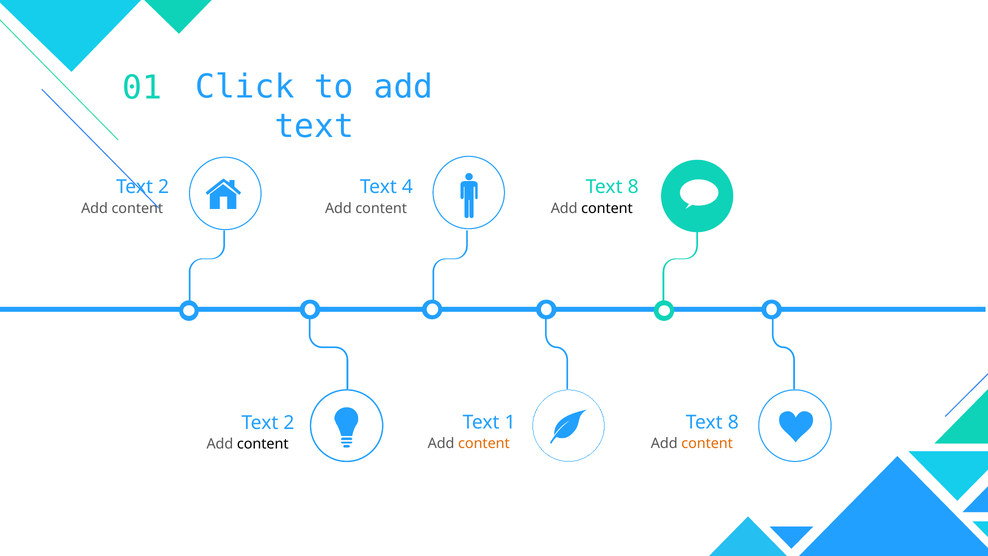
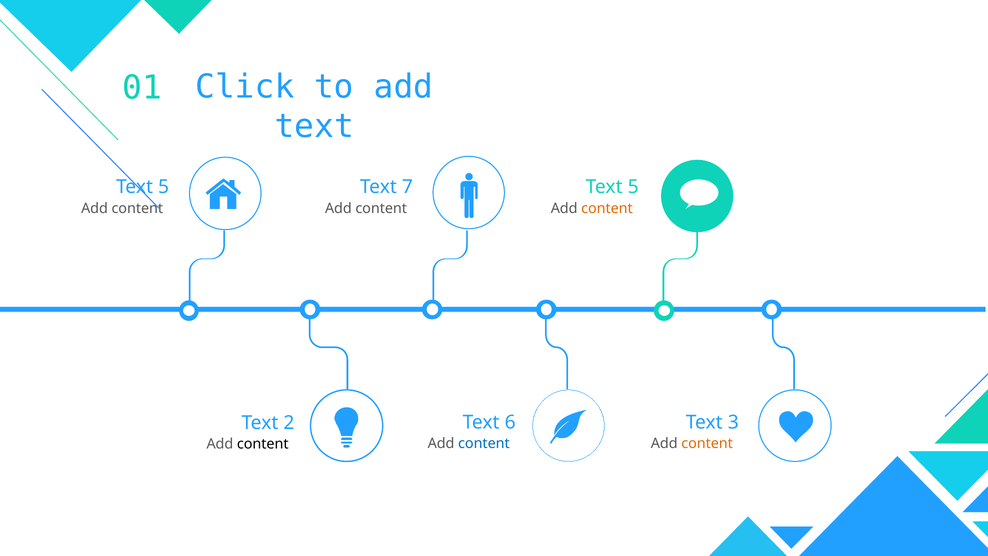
2: 2 -> 5 (164, 187)
4: 4 -> 7 (407, 187)
8: 8 -> 5 (633, 187)
content colour: black -> orange (607, 208)
1: 1 -> 6 (510, 422)
8: 8 -> 3 (733, 422)
content colour: orange -> blue (484, 444)
